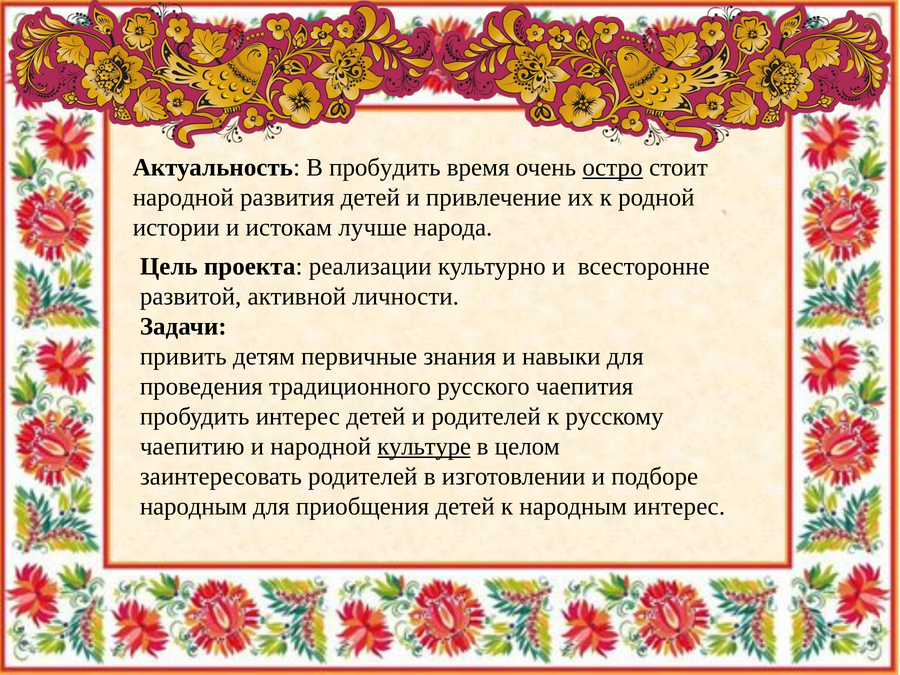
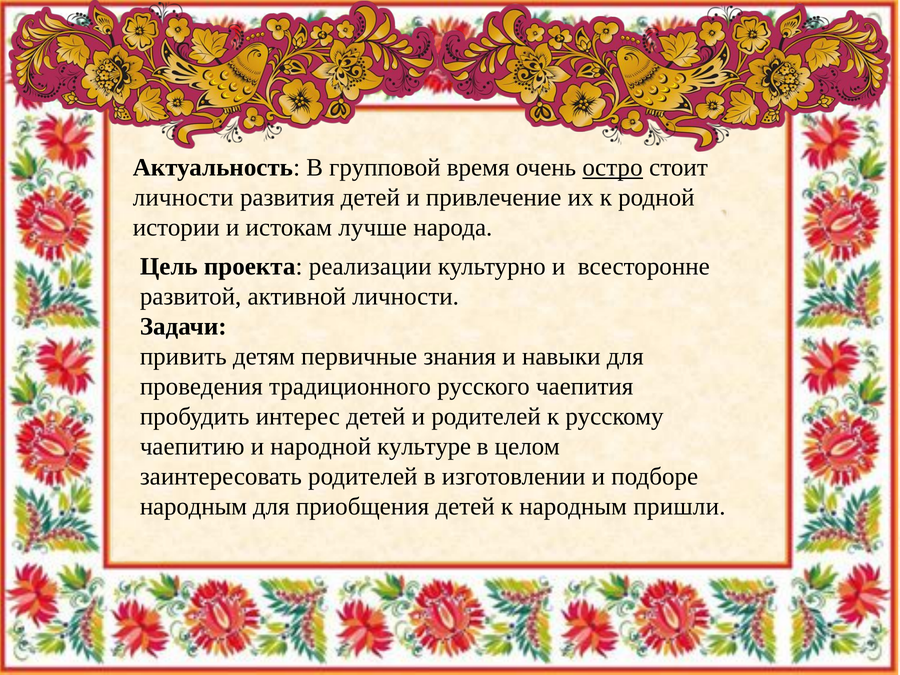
В пробудить: пробудить -> групповой (385, 167)
народной: народной -> личности (183, 197)
культуре underline: present -> none (424, 447)
народным интерес: интерес -> пришли (679, 507)
